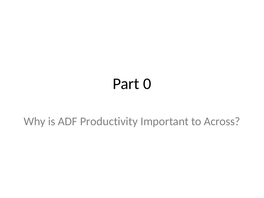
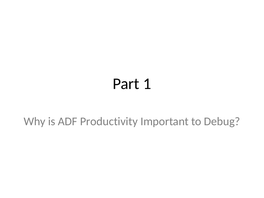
0: 0 -> 1 (147, 84)
Across: Across -> Debug (222, 121)
